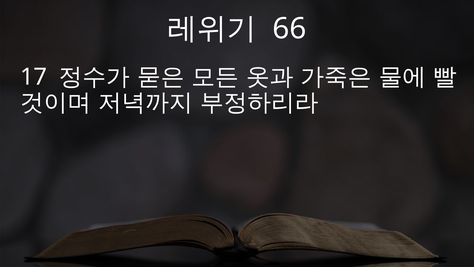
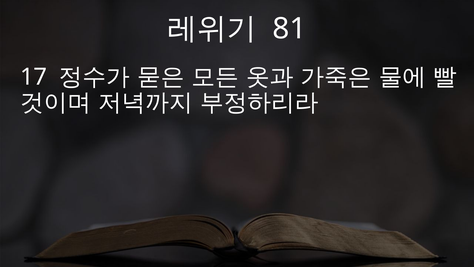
66: 66 -> 81 (289, 29)
